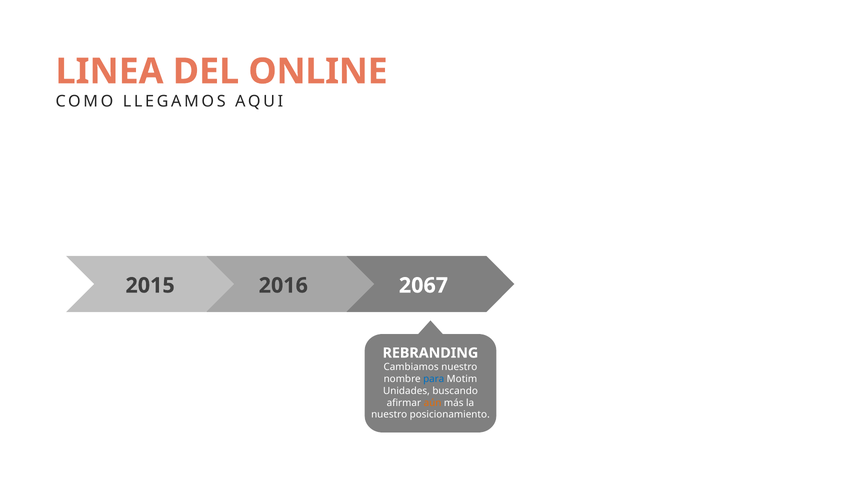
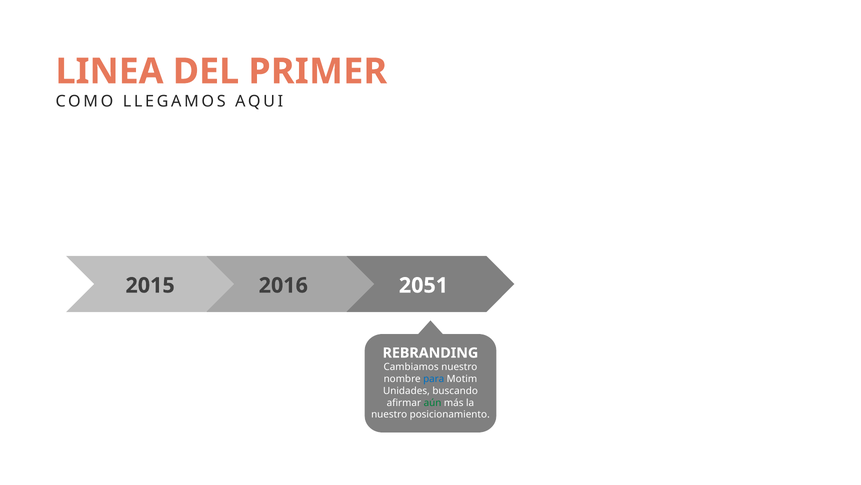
ONLINE: ONLINE -> PRIMER (318, 71)
2067: 2067 -> 2051 (423, 285)
aún colour: orange -> green (433, 402)
